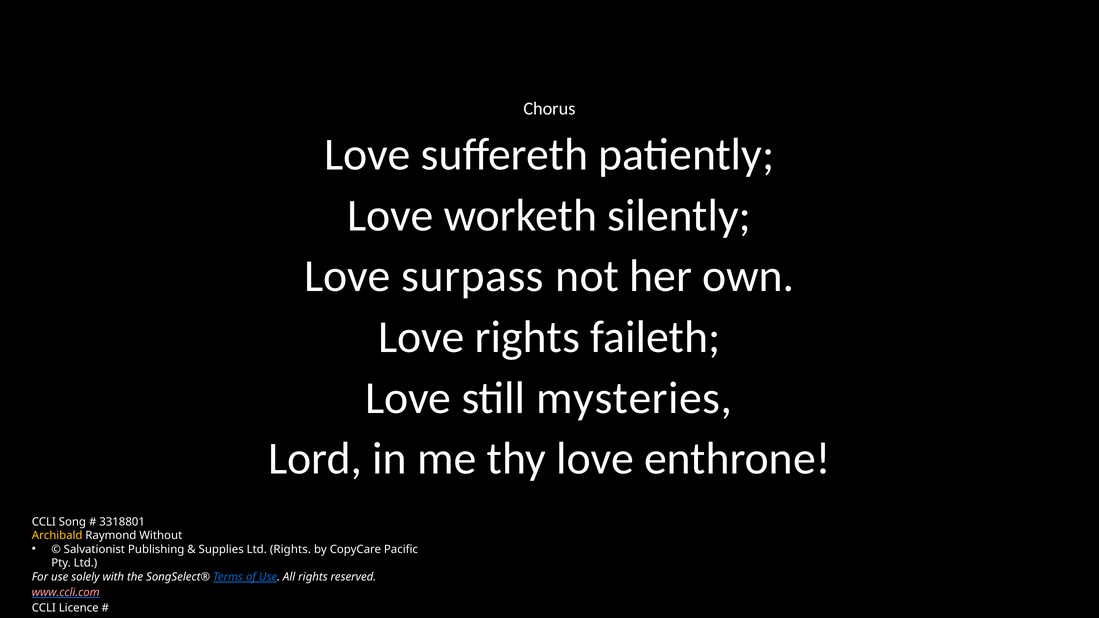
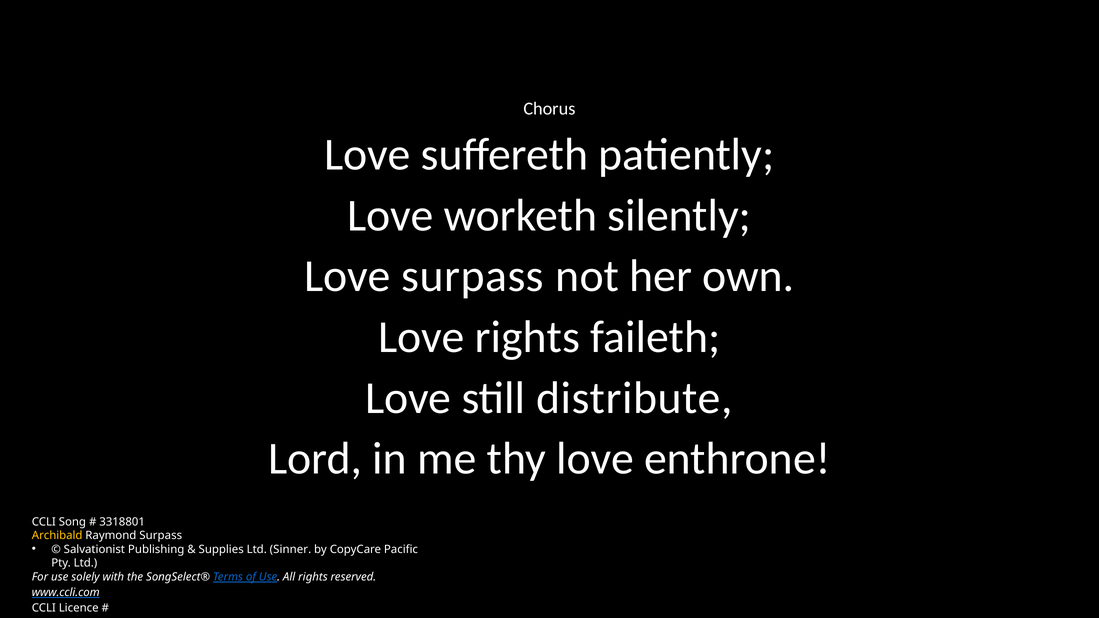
mysteries: mysteries -> distribute (634, 398)
Raymond Without: Without -> Surpass (161, 536)
Ltd Rights: Rights -> Sinner (290, 550)
www.ccli.com colour: pink -> white (66, 593)
